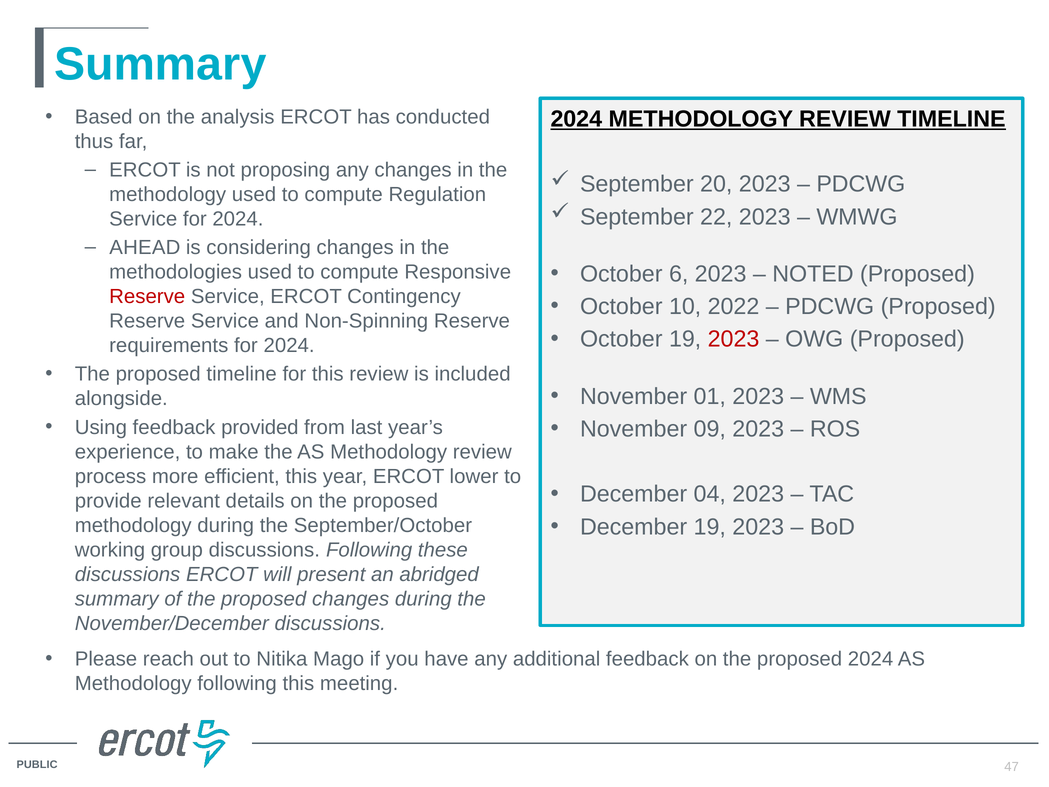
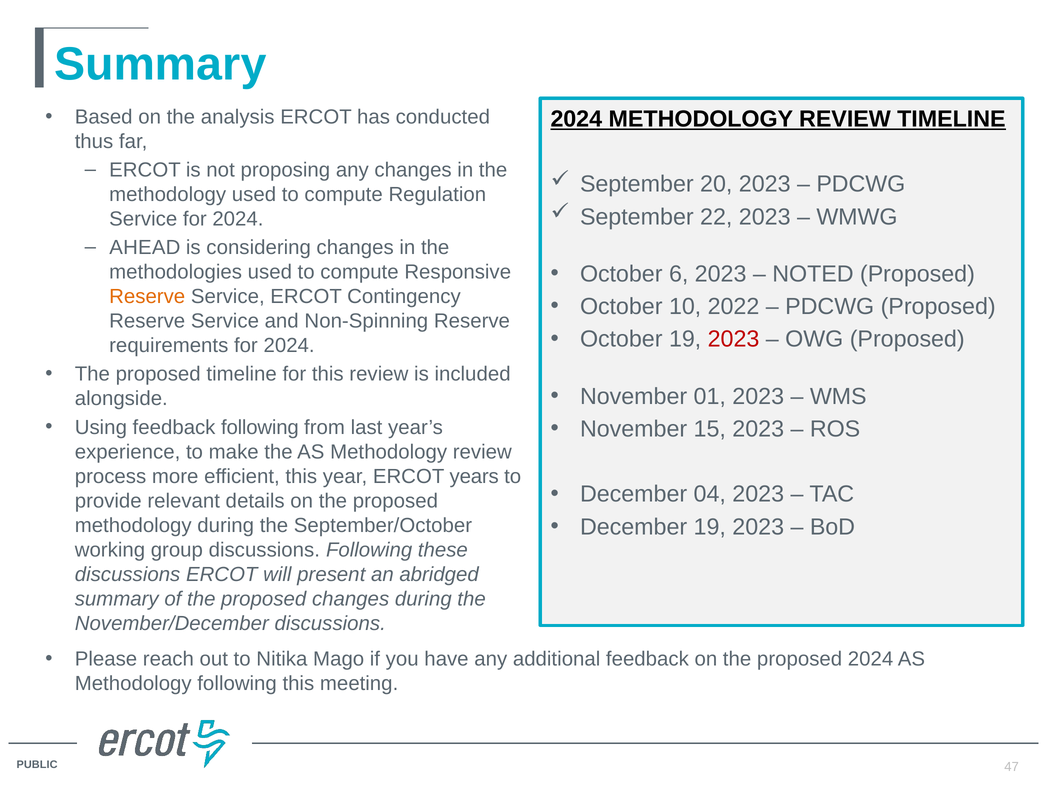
Reserve colour: red -> orange (147, 297)
feedback provided: provided -> following (260, 427)
09: 09 -> 15 (710, 429)
lower: lower -> years (474, 476)
